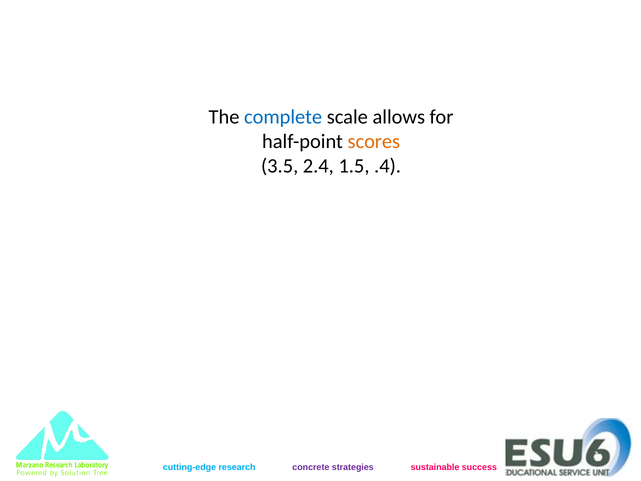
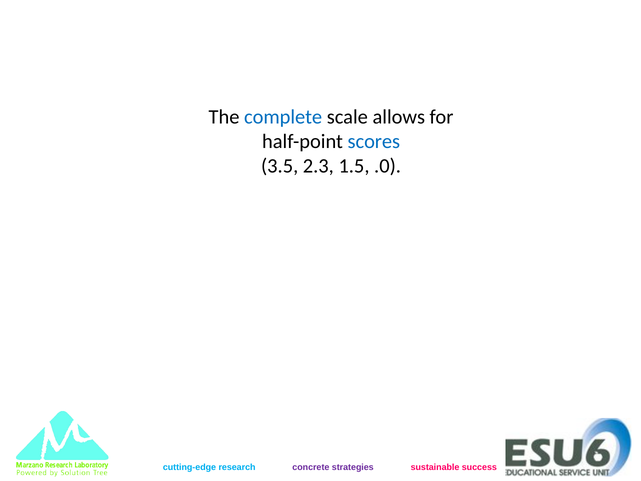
scores colour: orange -> blue (374, 142)
2.4: 2.4 -> 2.3 (318, 166)
.4: .4 -> .0 (388, 166)
